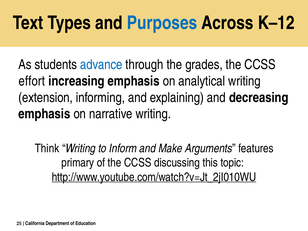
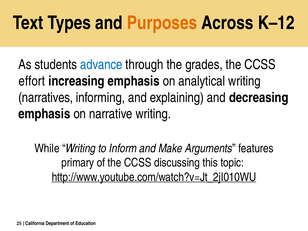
Purposes colour: blue -> orange (162, 23)
extension: extension -> narratives (46, 98)
Think: Think -> While (47, 148)
